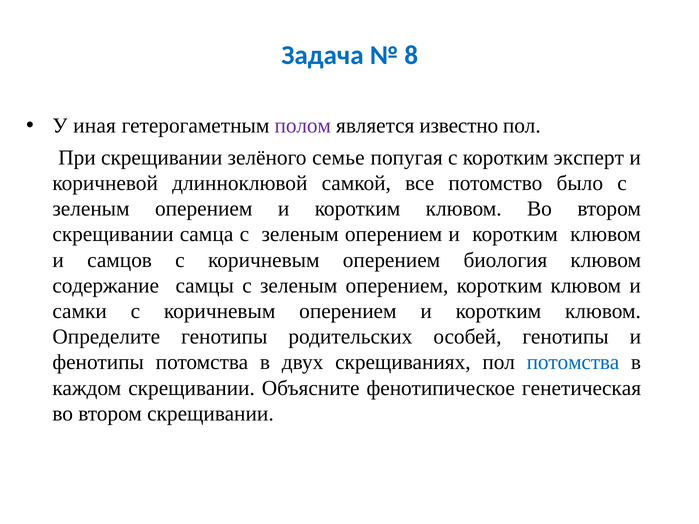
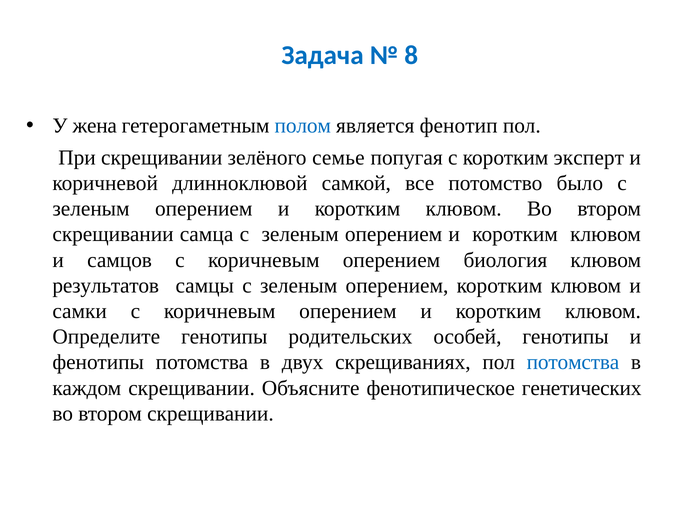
иная: иная -> жена (95, 126)
полом colour: purple -> blue (303, 126)
известно: известно -> фенотип (459, 126)
содержание: содержание -> результатов (106, 286)
генетическая: генетическая -> генетических (582, 388)
